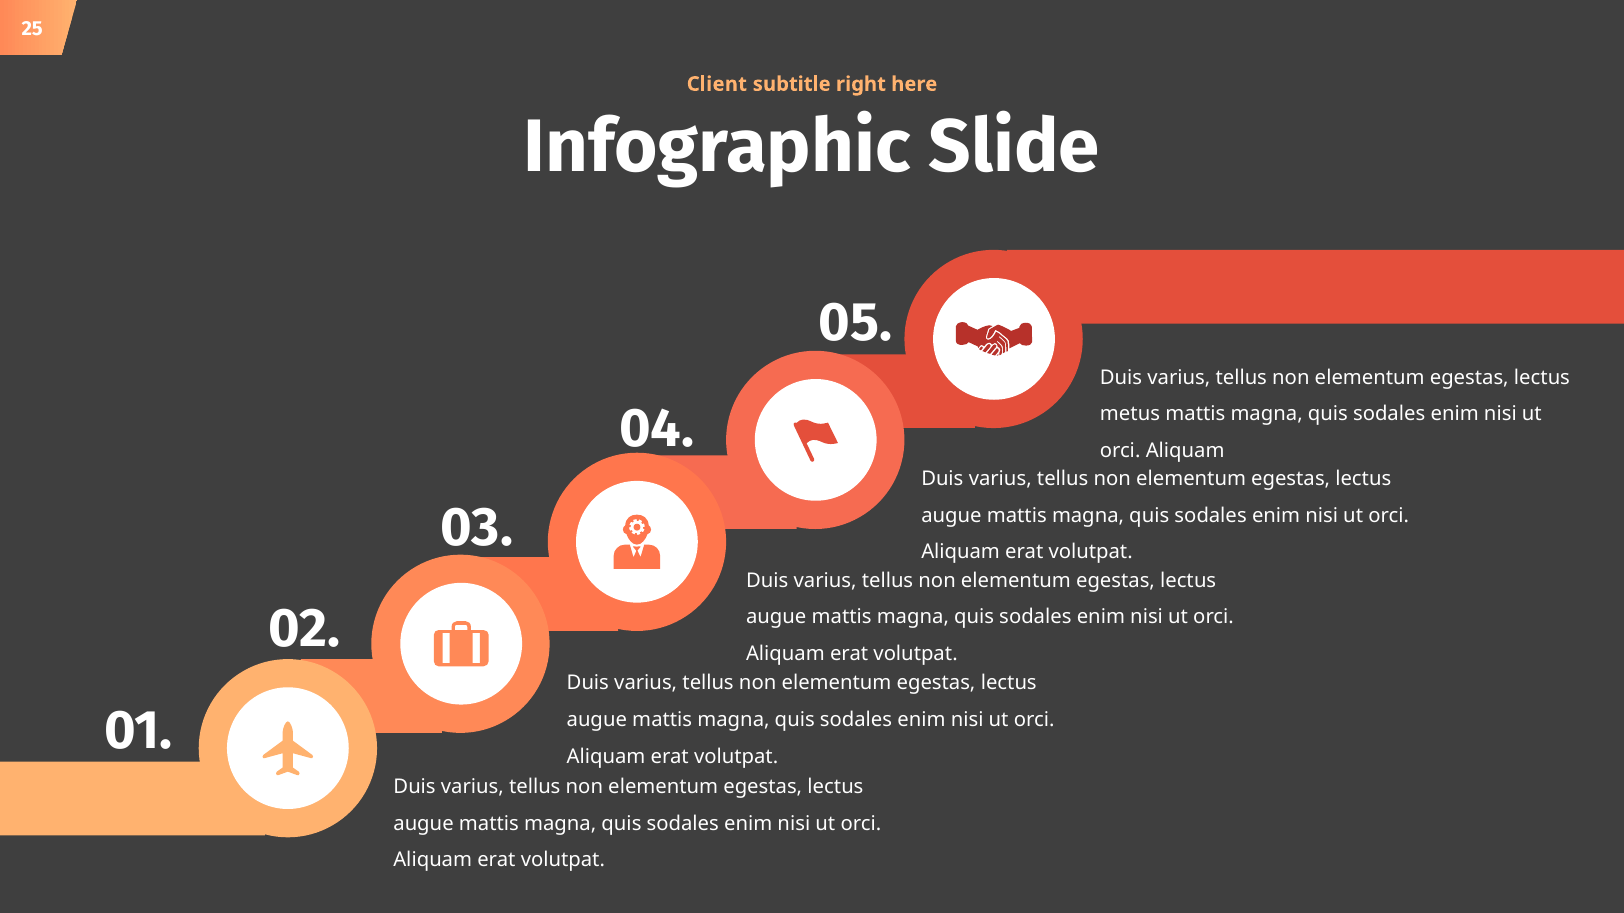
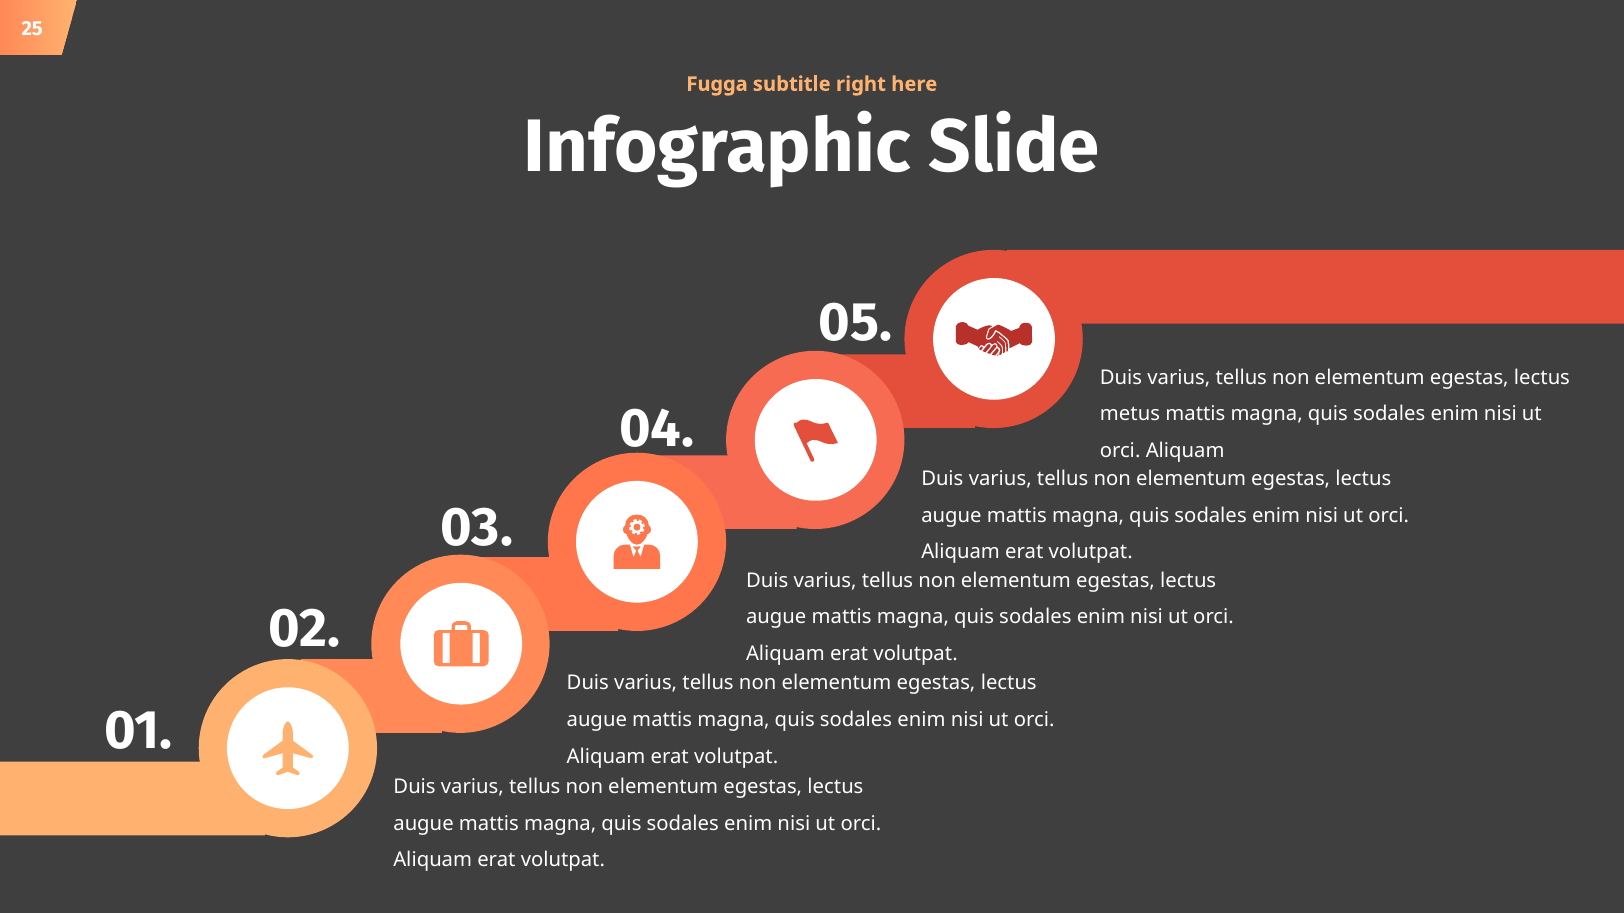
Client: Client -> Fugga (717, 84)
